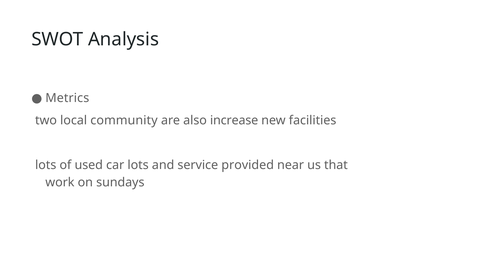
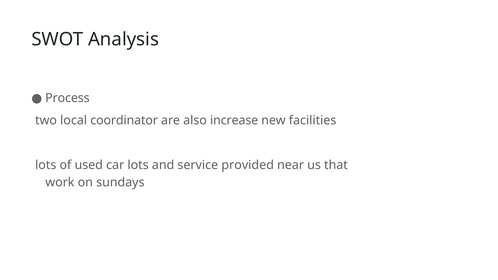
Metrics: Metrics -> Process (67, 98)
community: community -> coordinator (124, 120)
